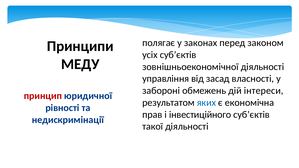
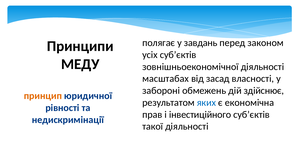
законах: законах -> завдань (201, 43)
управління: управління -> масштабах (166, 79)
інтереси: інтереси -> здійснює (264, 91)
принцип colour: red -> orange (43, 96)
